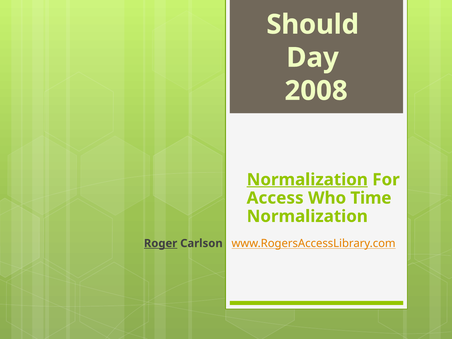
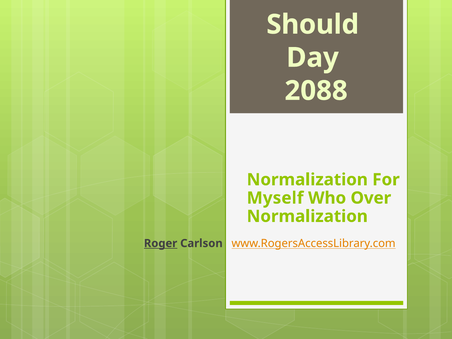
2008: 2008 -> 2088 (316, 91)
Normalization underline: present -> none (307, 180)
Access: Access -> Myself (275, 198)
Time: Time -> Over (371, 198)
